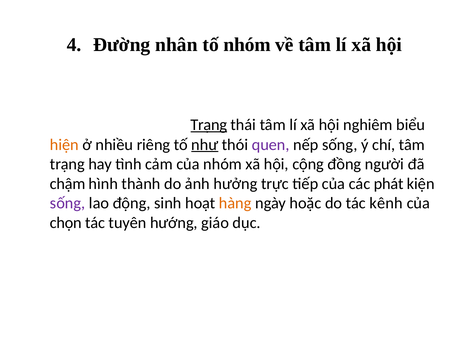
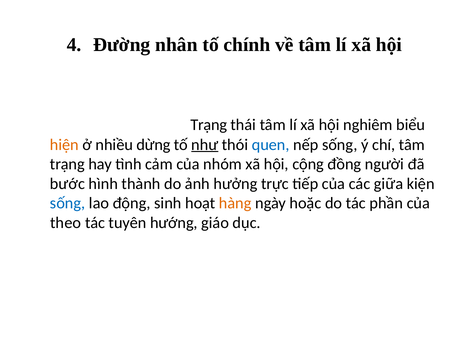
tố nhóm: nhóm -> chính (247, 45)
Trạng underline: present -> none (209, 125)
riêng: riêng -> dừng (153, 145)
quen colour: purple -> blue (271, 145)
chậm: chậm -> bước (67, 184)
phát: phát -> giữa (389, 184)
sống colour: purple -> blue (68, 203)
kênh: kênh -> phần (386, 203)
chọn: chọn -> theo (66, 223)
